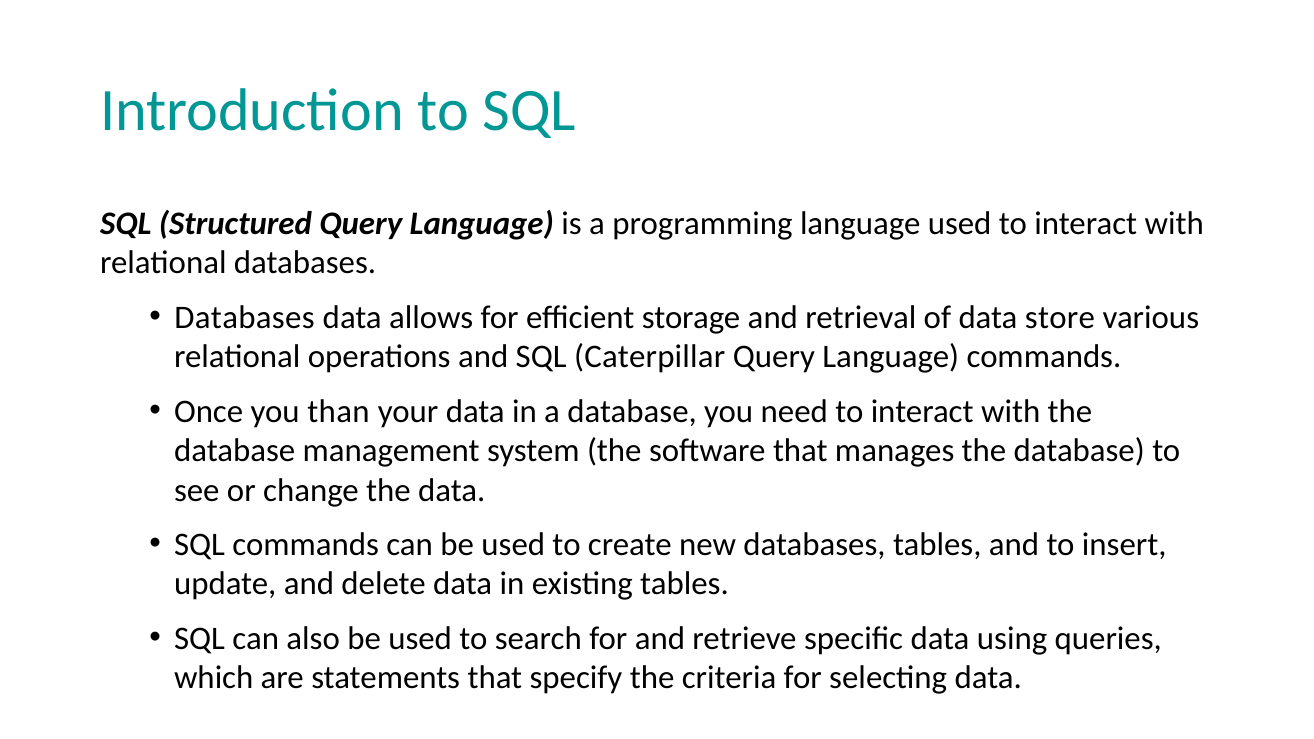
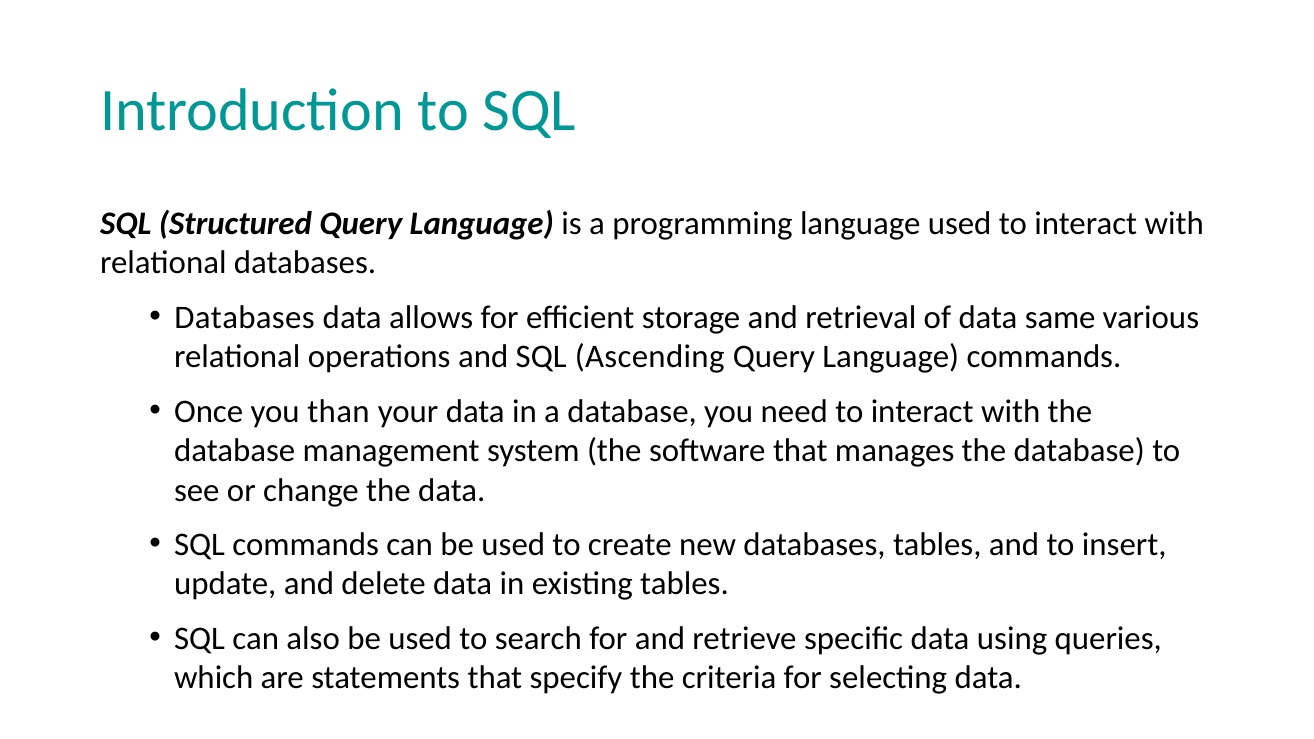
store: store -> same (1060, 318)
Caterpillar: Caterpillar -> Ascending (650, 357)
